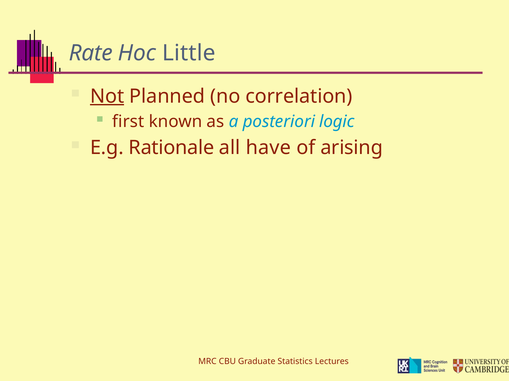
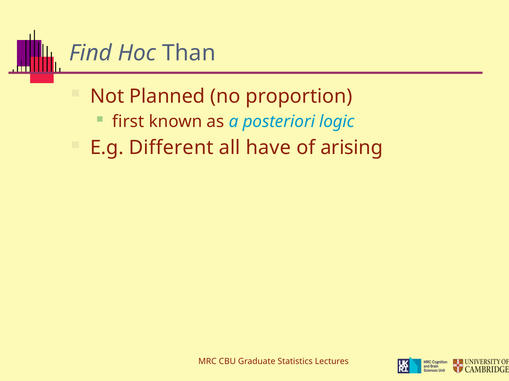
Rate: Rate -> Find (91, 53)
Little: Little -> Than (189, 53)
Not underline: present -> none (107, 96)
correlation: correlation -> proportion (299, 96)
Rationale: Rationale -> Different (171, 148)
